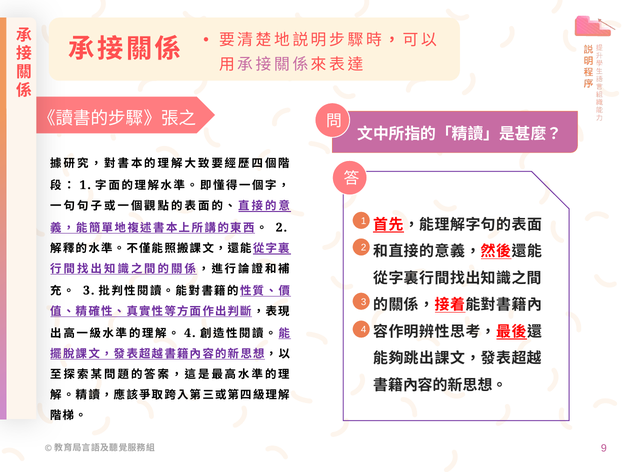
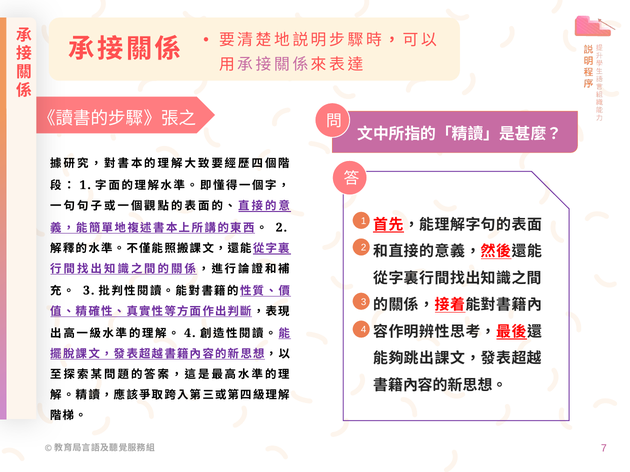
9: 9 -> 7 (604, 449)
